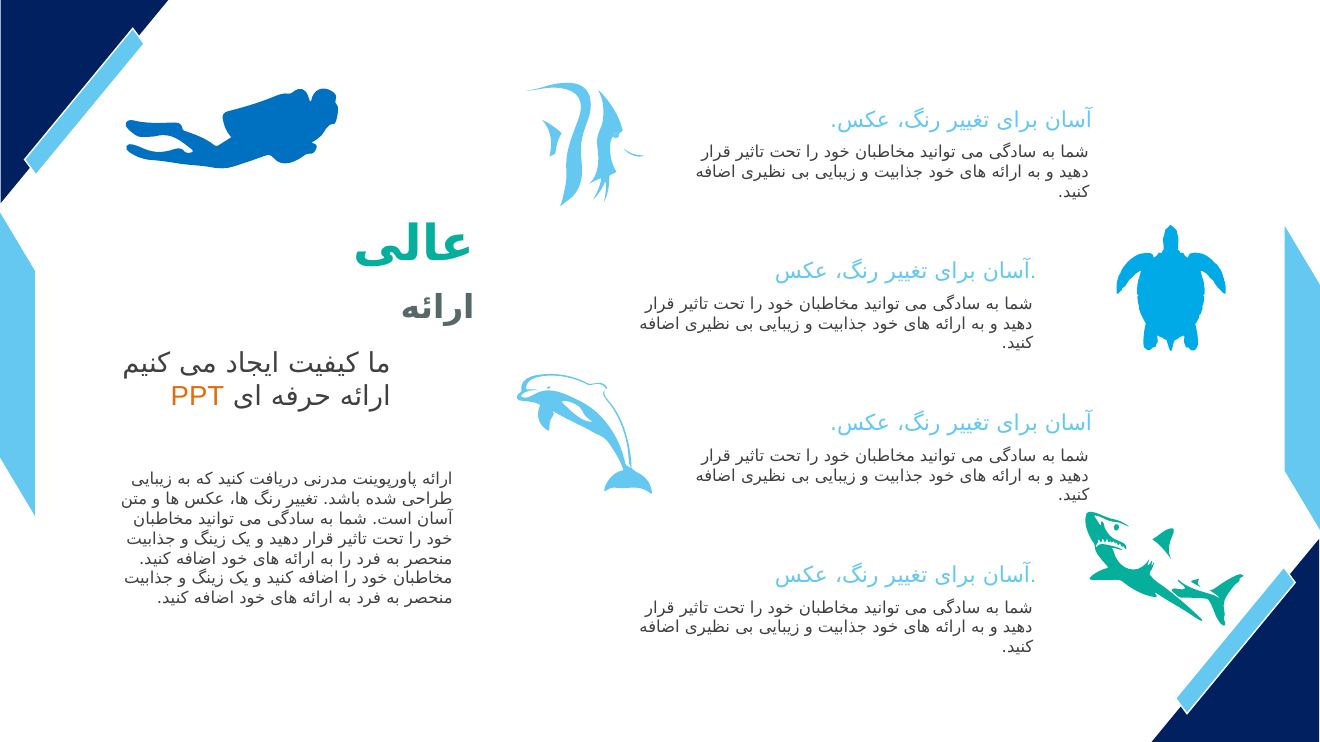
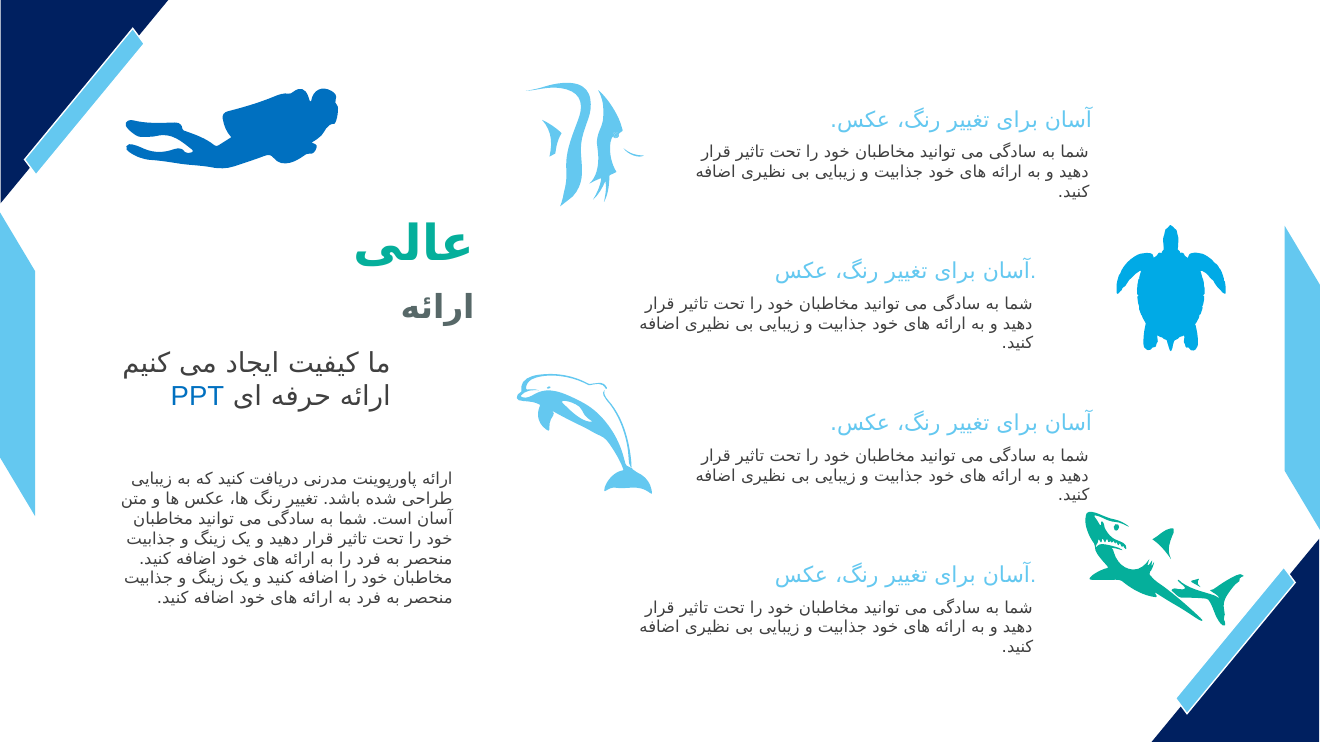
PPT colour: orange -> blue (197, 396)
